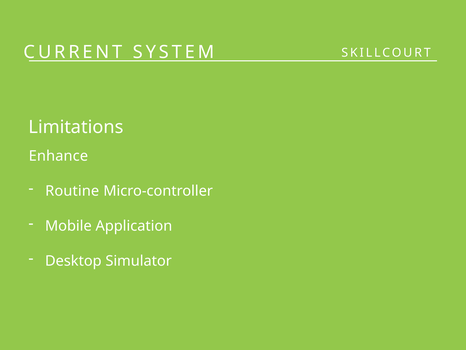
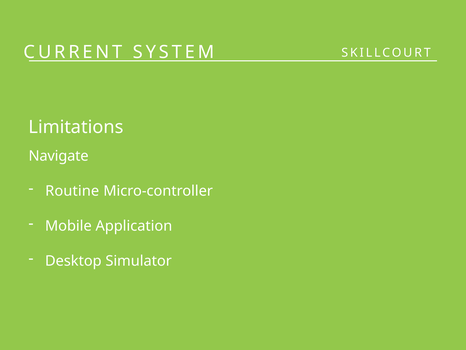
Enhance: Enhance -> Navigate (59, 156)
